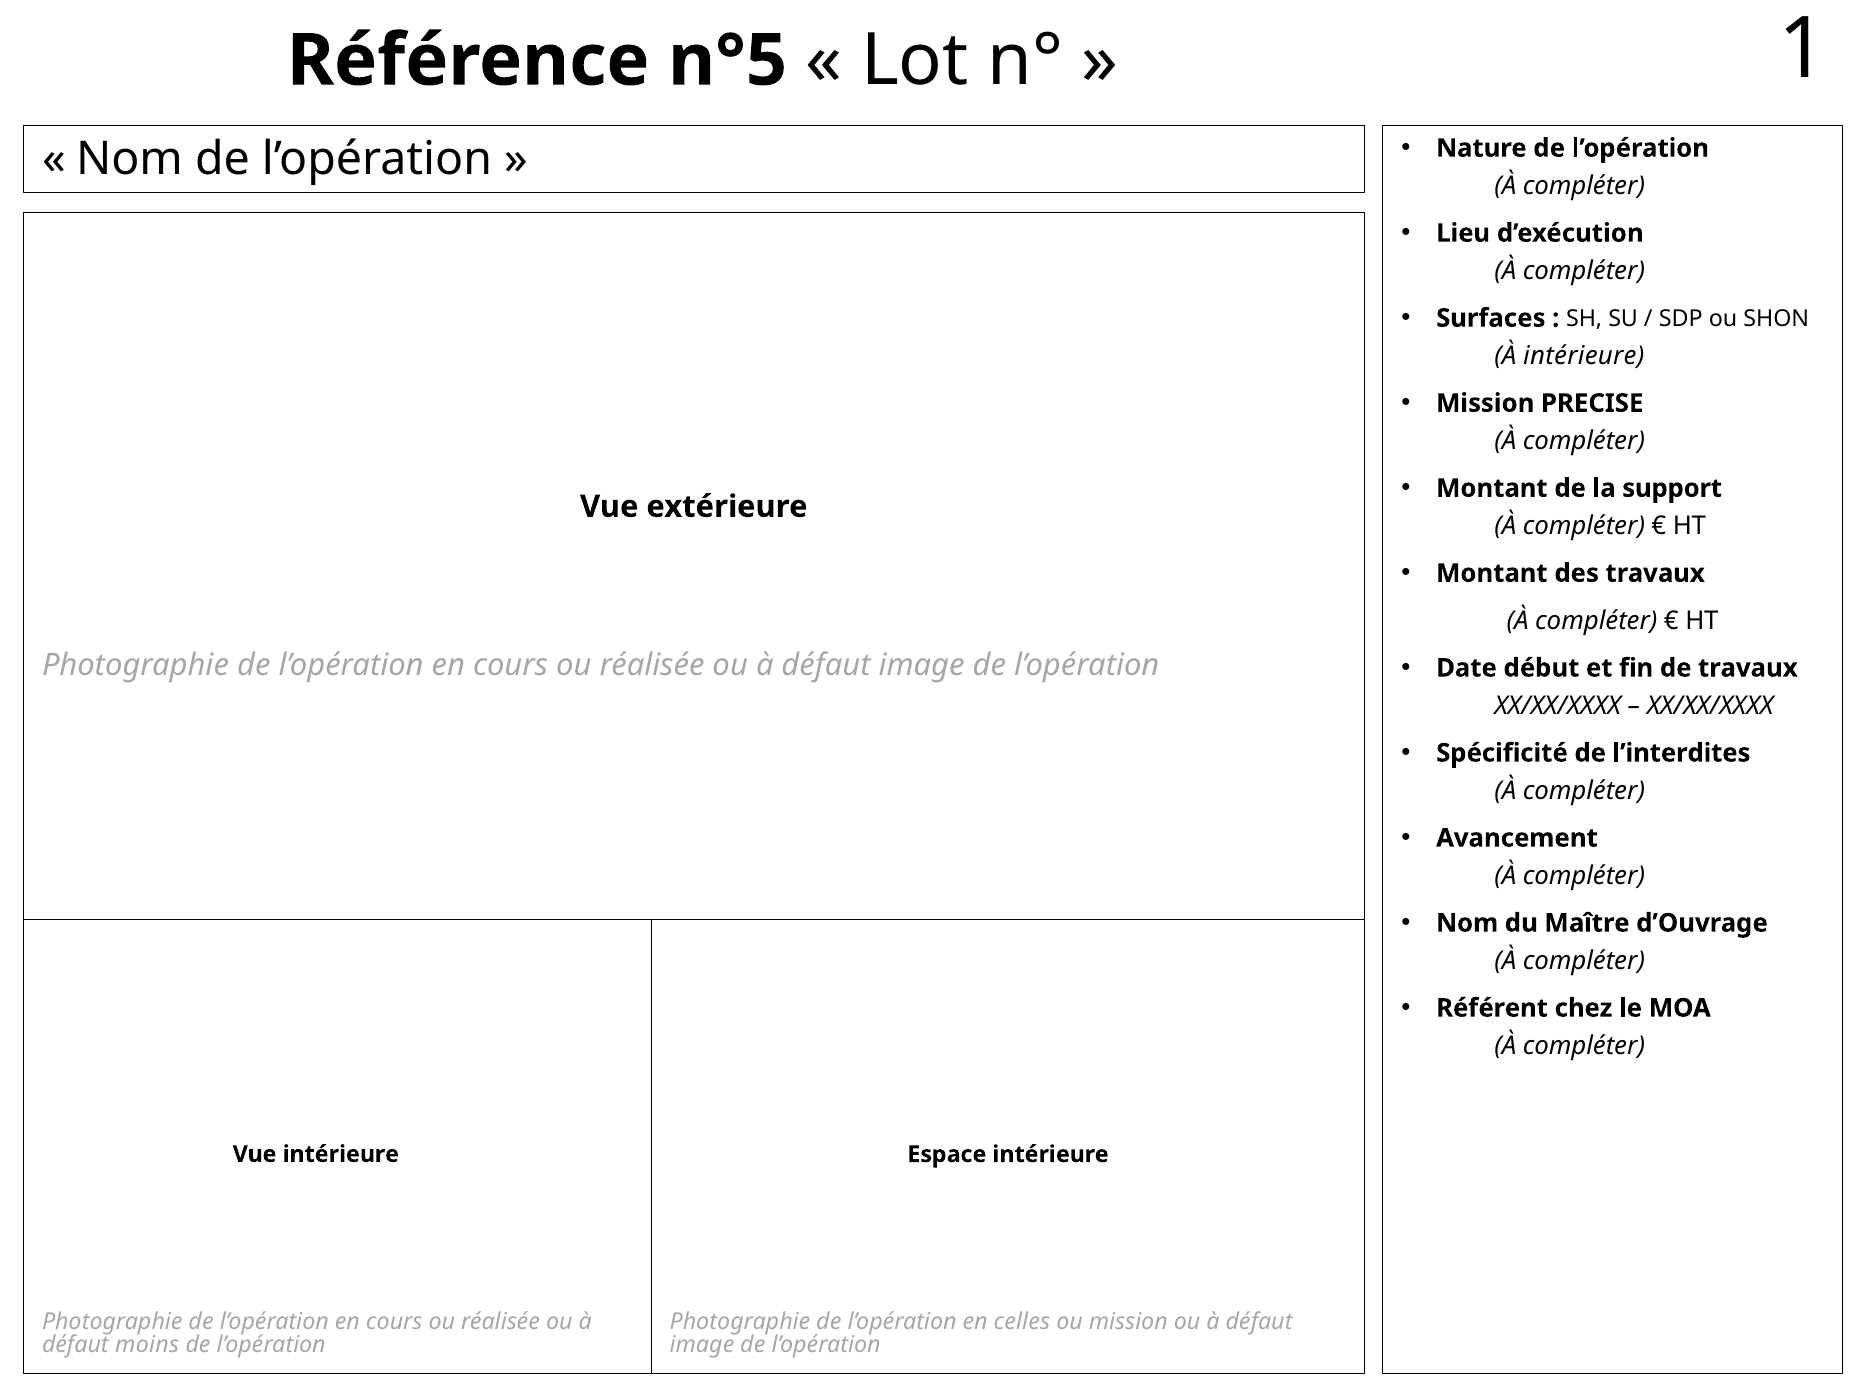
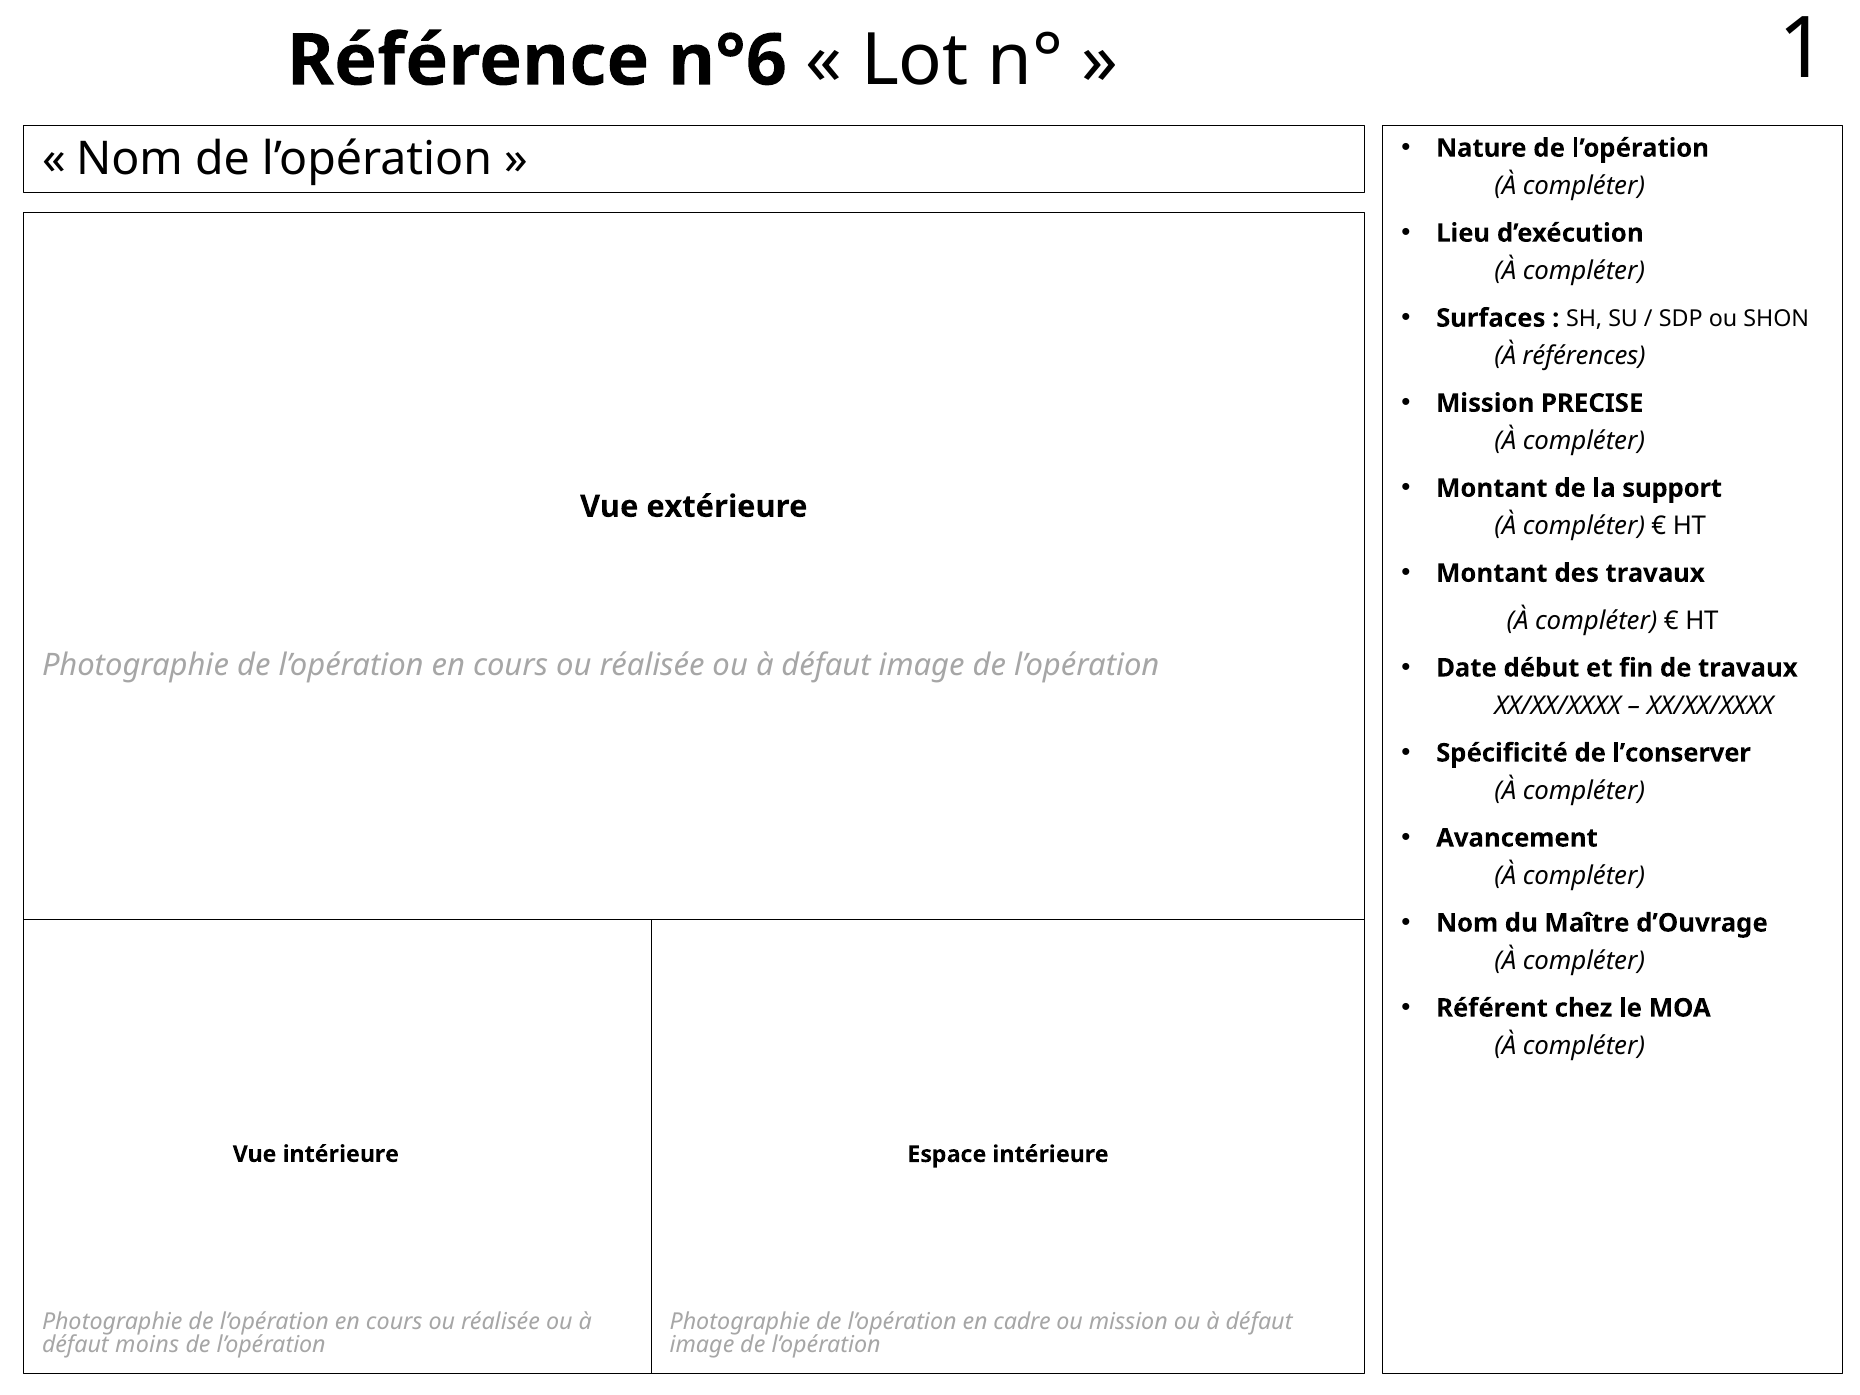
n°5: n°5 -> n°6 (728, 61)
À intérieure: intérieure -> références (1584, 356)
l’interdites: l’interdites -> l’conserver (1682, 753)
celles: celles -> cadre (1022, 1322)
